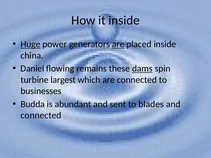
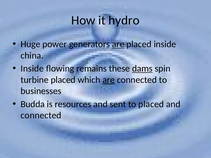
it inside: inside -> hydro (124, 20)
Huge underline: present -> none (30, 44)
Daniel: Daniel -> Inside (32, 69)
turbine largest: largest -> placed (63, 80)
are underline: none -> present (109, 80)
abundant: abundant -> resources (73, 104)
to blades: blades -> placed (151, 104)
